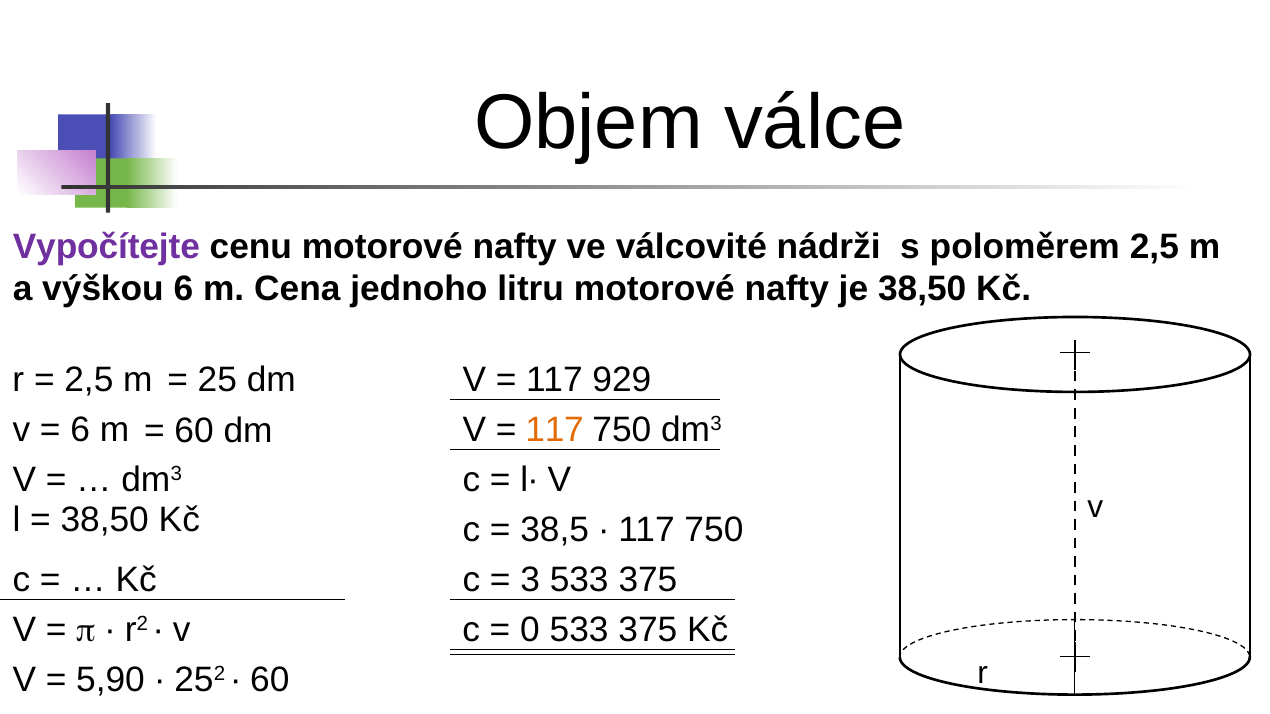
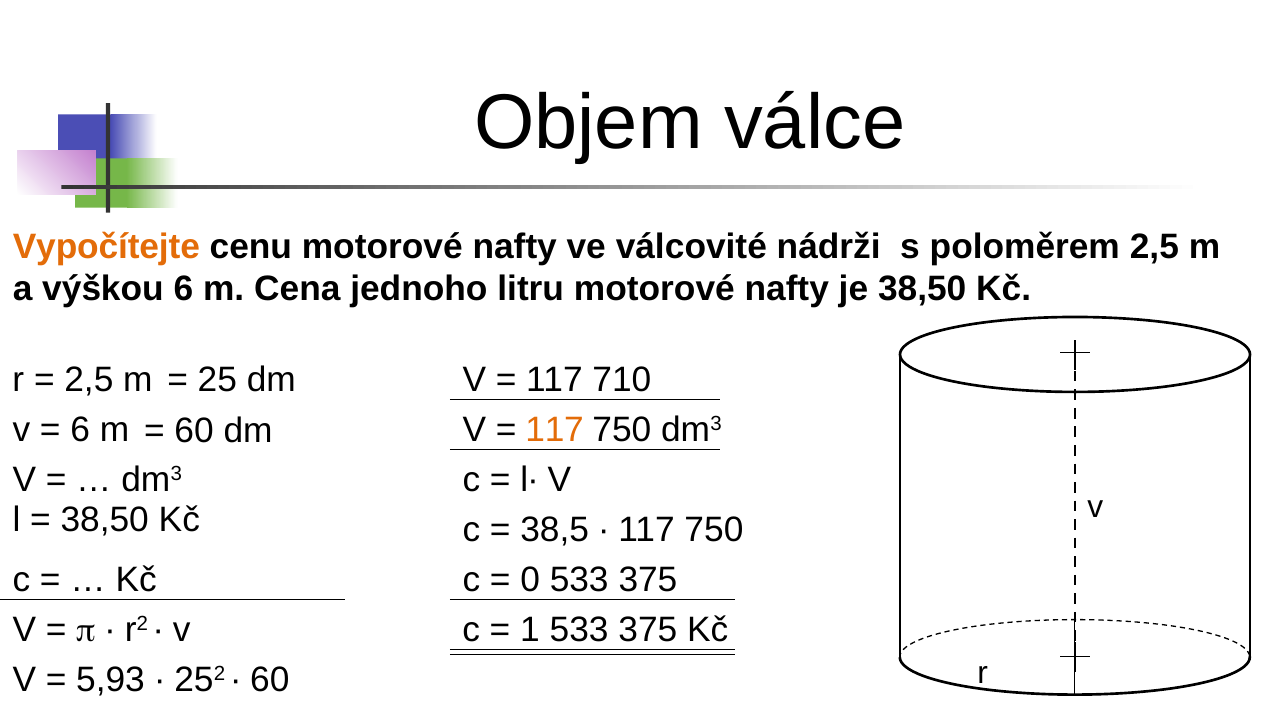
Vypočítejte colour: purple -> orange (106, 247)
929: 929 -> 710 (622, 380)
3: 3 -> 0 (530, 580)
0: 0 -> 1 (530, 630)
5,90: 5,90 -> 5,93 (111, 680)
